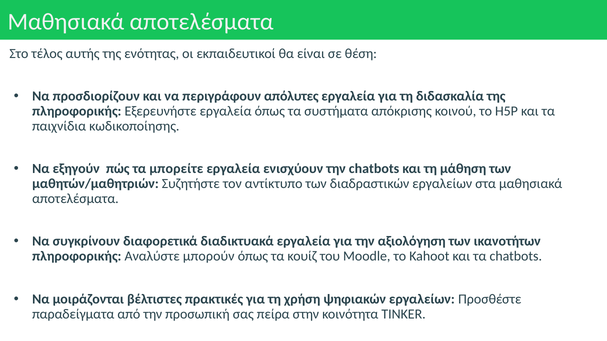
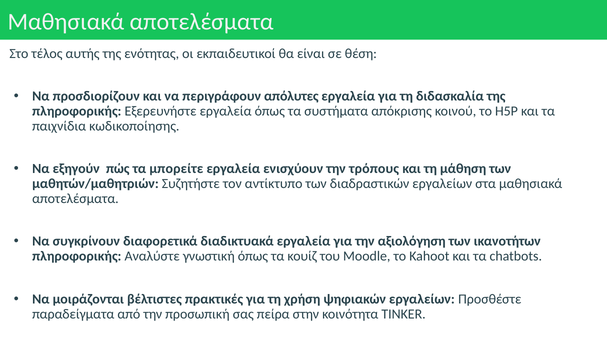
την chatbots: chatbots -> τρόπους (374, 169)
μπορούν: μπορούν -> γνωστική (209, 257)
